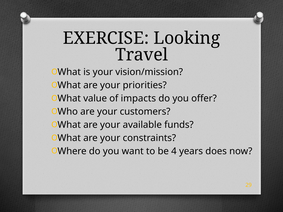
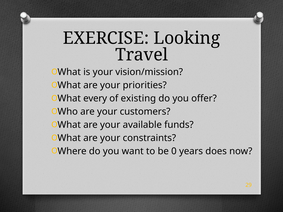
value: value -> every (95, 99)
impacts: impacts -> existing (138, 99)
4: 4 -> 0 (174, 151)
